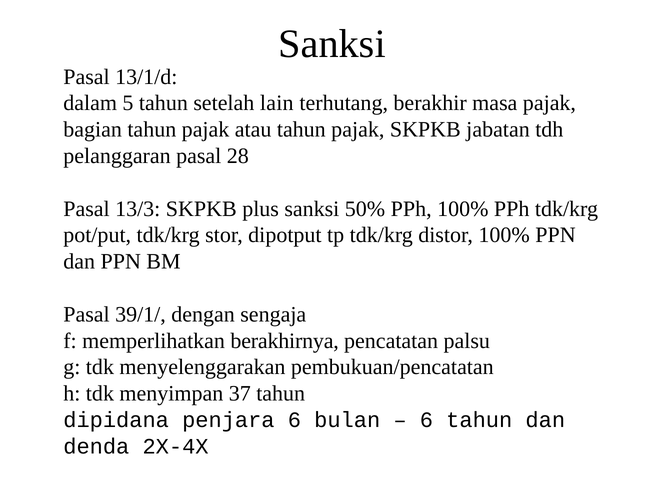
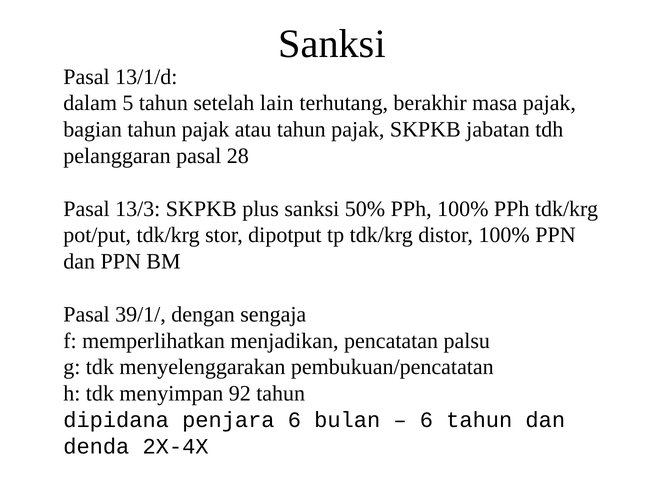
berakhirnya: berakhirnya -> menjadikan (285, 341)
37: 37 -> 92 (240, 394)
